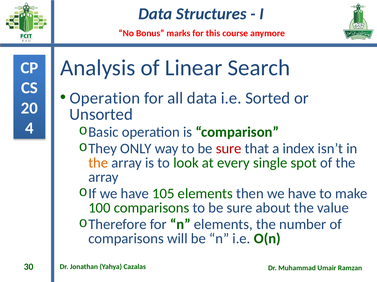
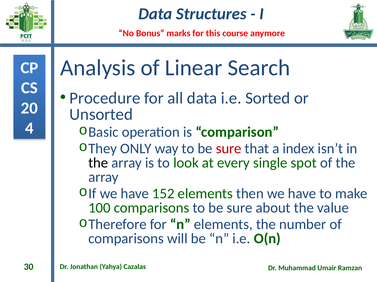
Operation: Operation -> Procedure (105, 98)
the colour: orange -> black (98, 163)
105: 105 -> 152 (163, 194)
